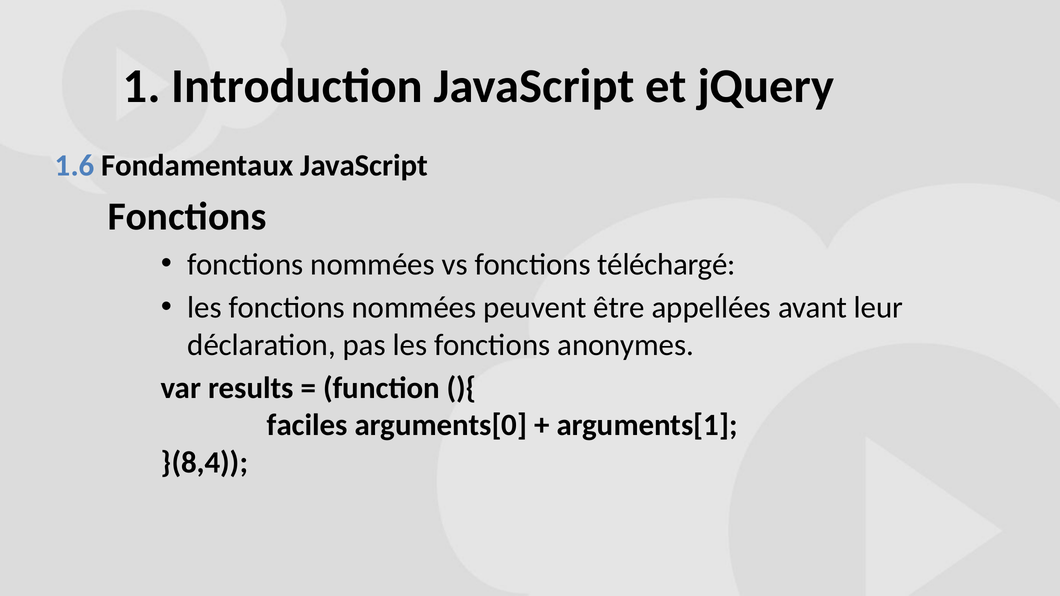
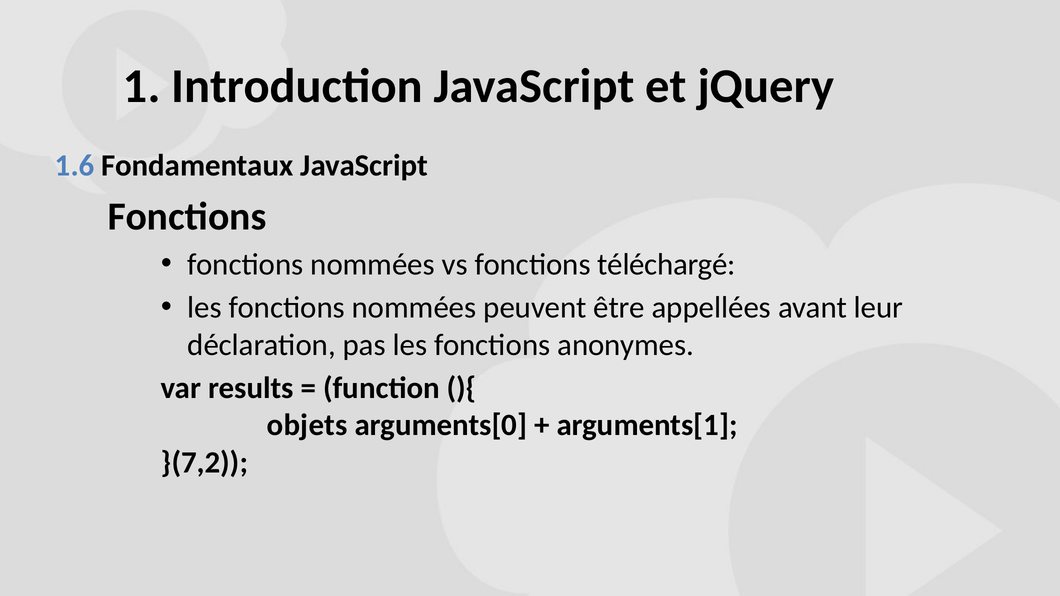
faciles: faciles -> objets (307, 425)
}(8,4: }(8,4 -> }(7,2 (204, 463)
